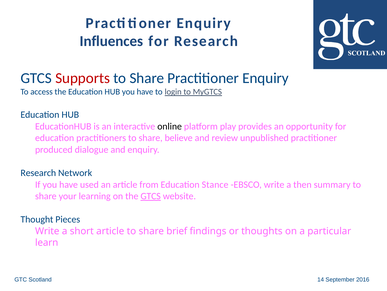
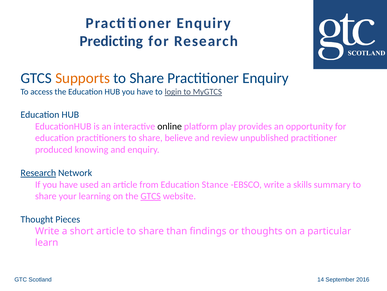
Influences: Influences -> Predicting (111, 41)
Supports colour: red -> orange (83, 78)
dialogue: dialogue -> knowing (92, 149)
Research underline: none -> present (38, 173)
then: then -> skills (302, 184)
brief: brief -> than (177, 231)
